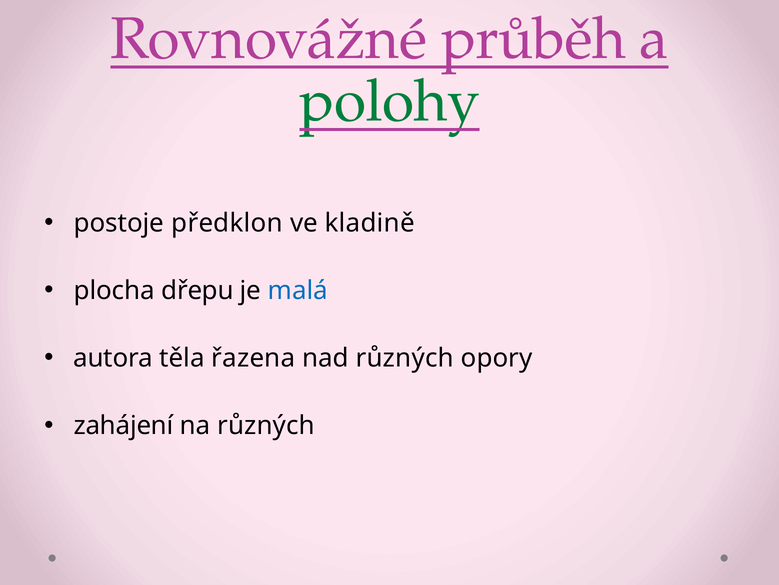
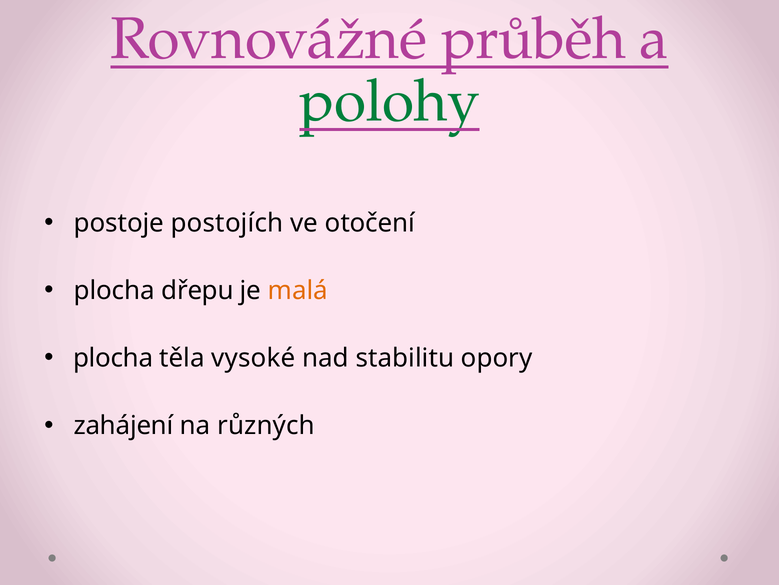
předklon: předklon -> postojích (227, 223)
kladině: kladině -> otočení (370, 223)
malá colour: blue -> orange (298, 290)
autora: autora -> plocha (113, 358)
řazena: řazena -> vysoké (253, 358)
nad různých: různých -> stabilitu (405, 358)
